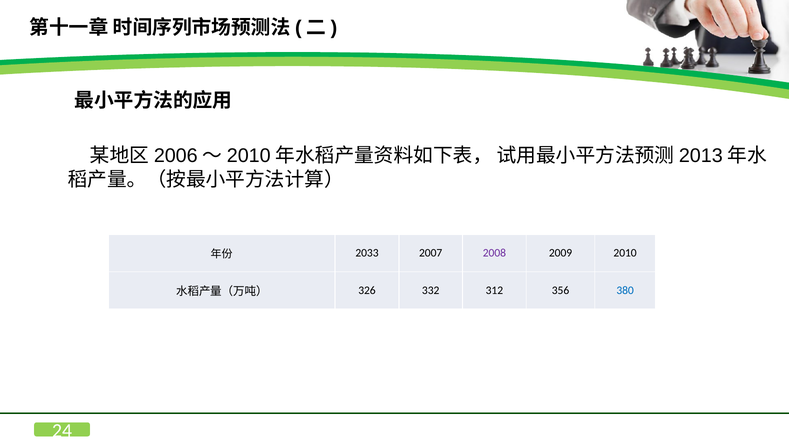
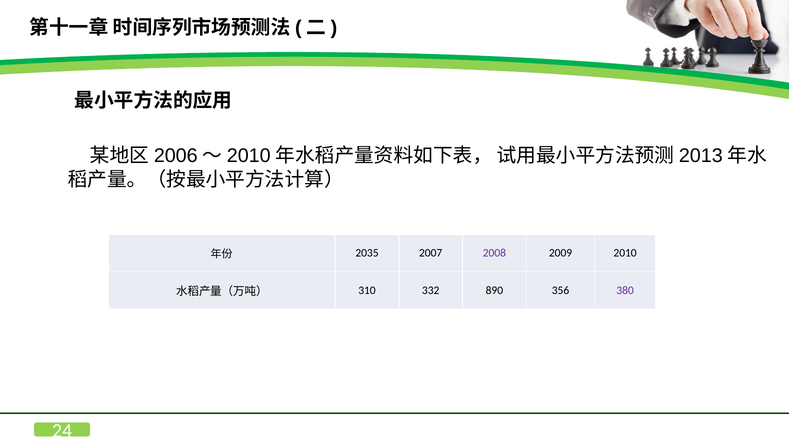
2033: 2033 -> 2035 (367, 253)
326: 326 -> 310 (367, 290)
312: 312 -> 890 (494, 290)
380 colour: blue -> purple (625, 290)
